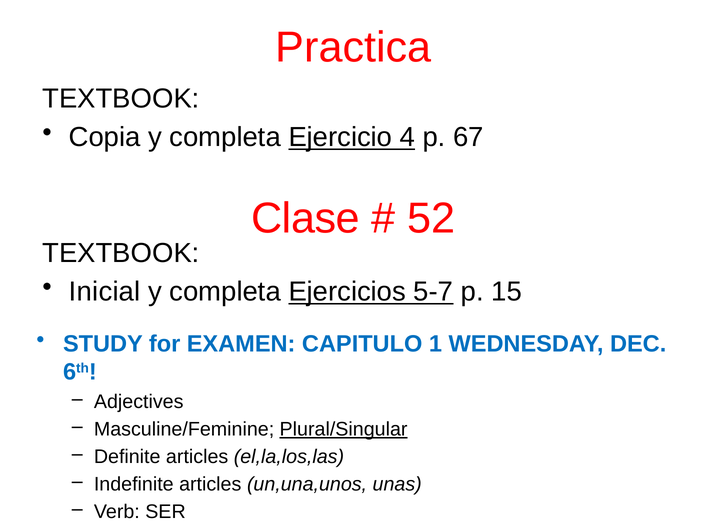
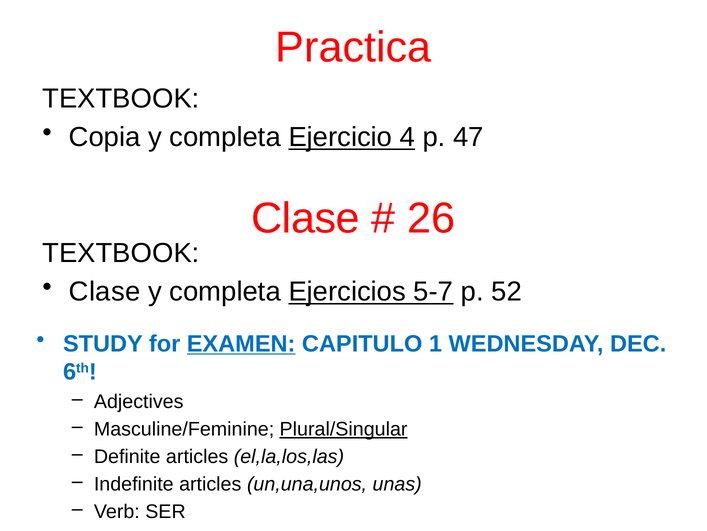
67: 67 -> 47 (468, 137)
52: 52 -> 26 (431, 218)
Inicial: Inicial -> Clase (105, 291)
15: 15 -> 52 (507, 291)
EXAMEN underline: none -> present (241, 343)
